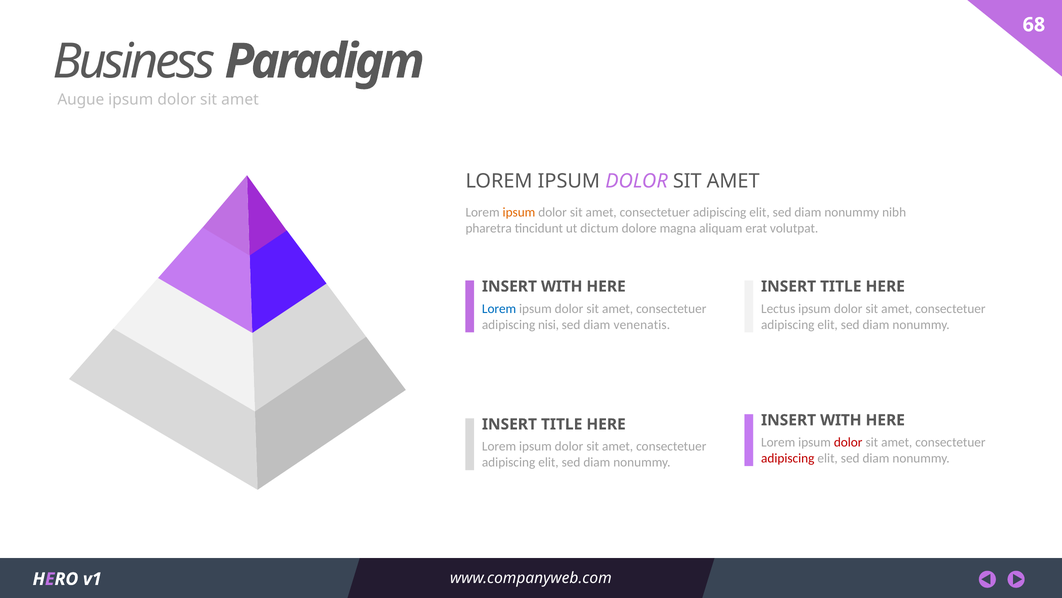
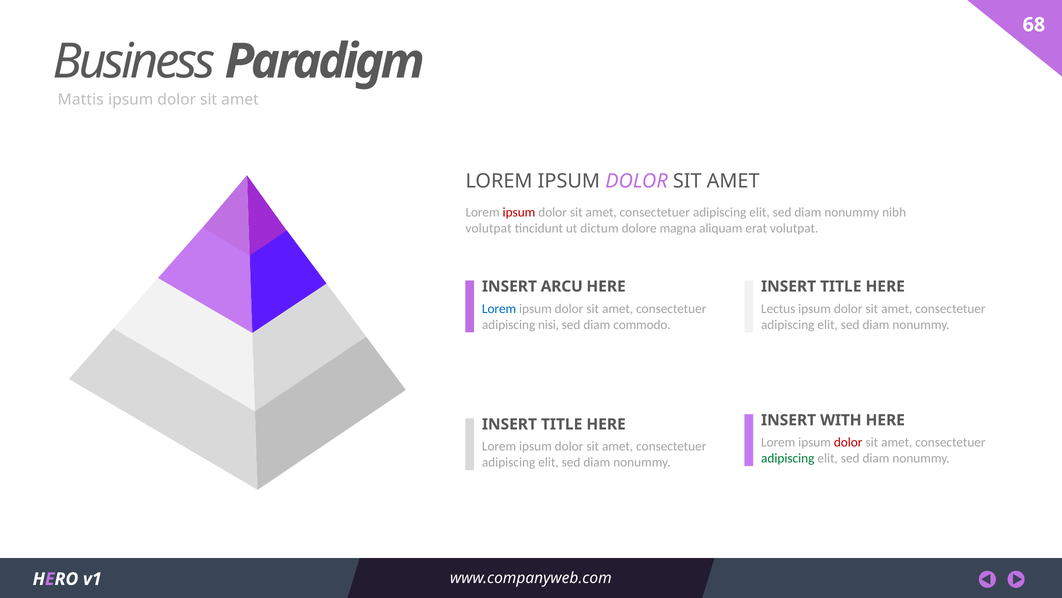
Augue: Augue -> Mattis (81, 100)
ipsum colour: orange -> red (519, 212)
pharetra: pharetra -> volutpat (489, 228)
WITH: WITH -> ARCU (562, 286)
venenatis: venenatis -> commodo (642, 324)
adipiscing colour: red -> green (788, 458)
